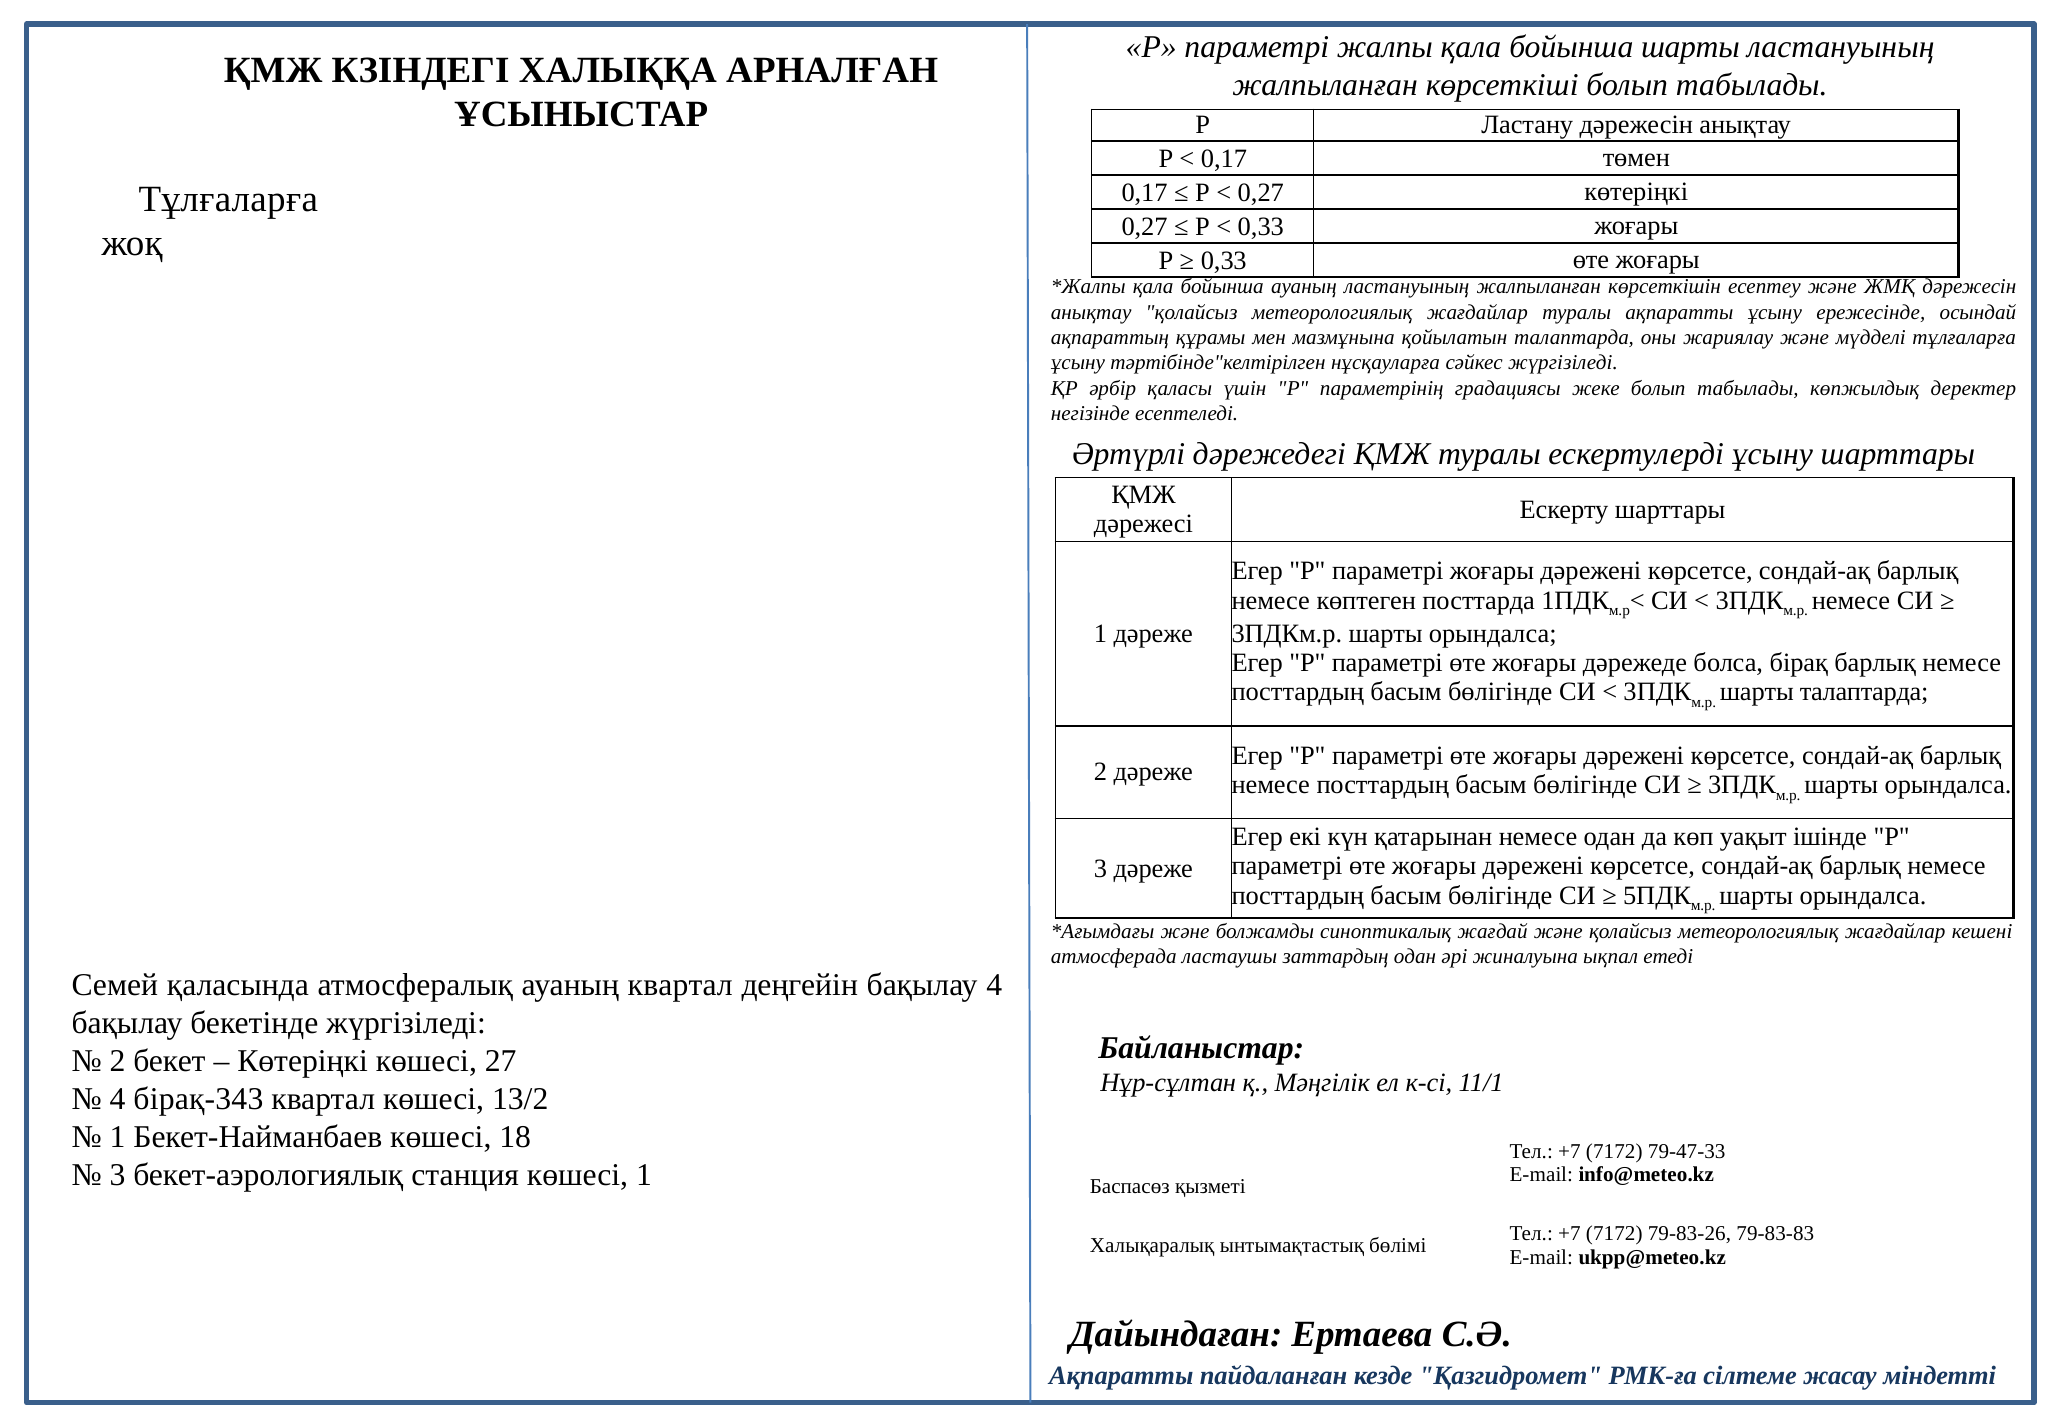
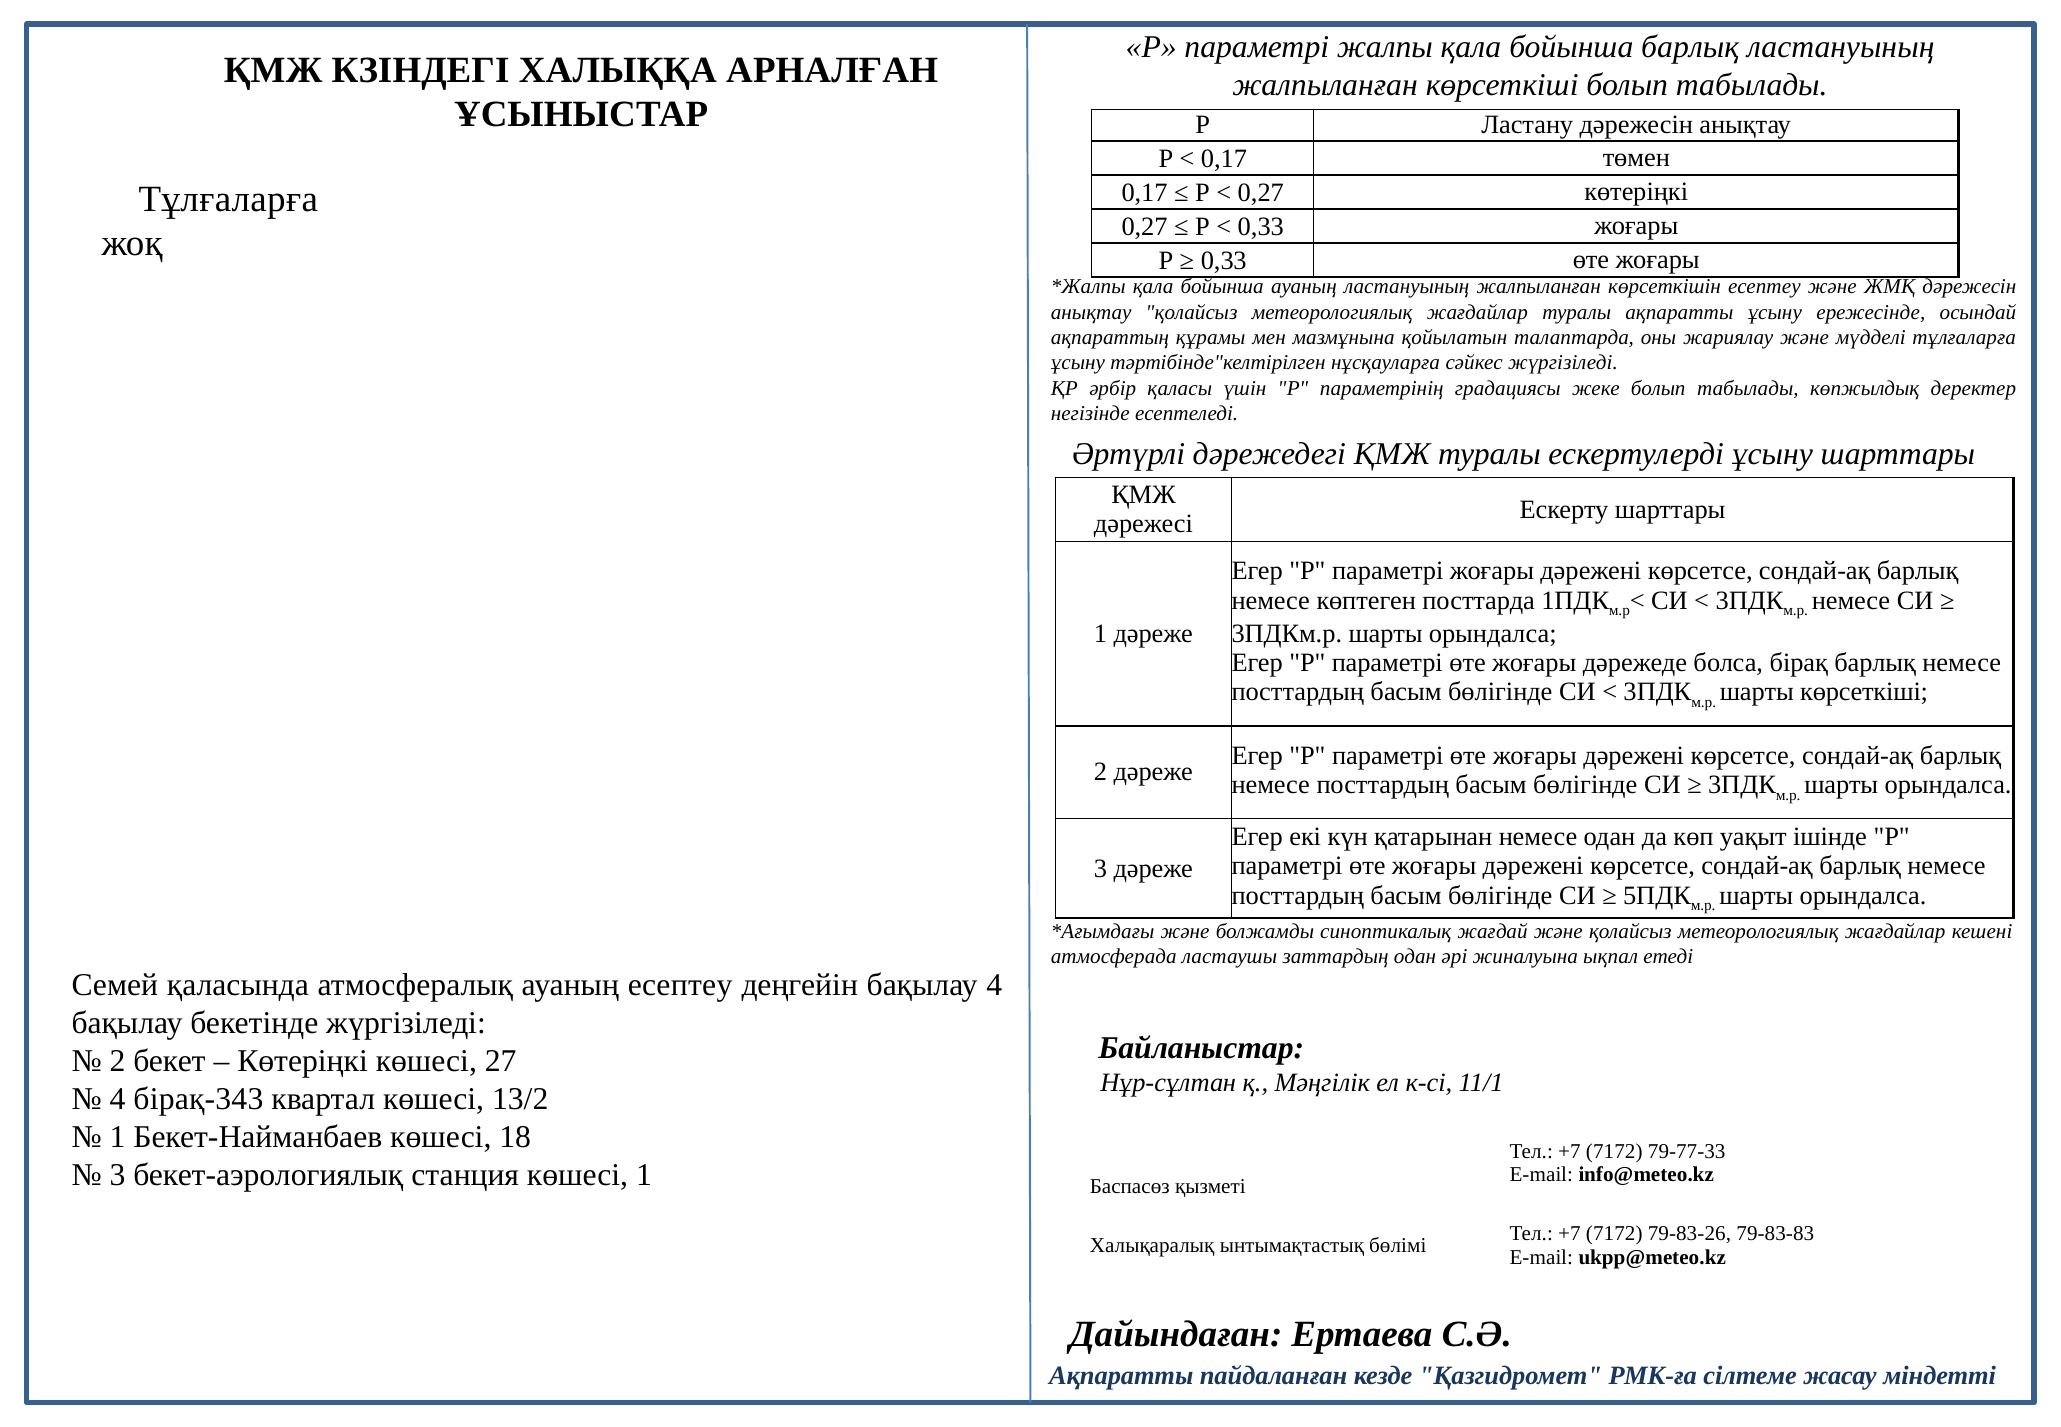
бойынша шарты: шарты -> барлық (1690, 47)
шарты талаптарда: талаптарда -> көрсеткіші (1864, 692)
ауаның квартал: квартал -> есептеу (680, 985)
79-47-33: 79-47-33 -> 79-77-33 (1687, 1151)
